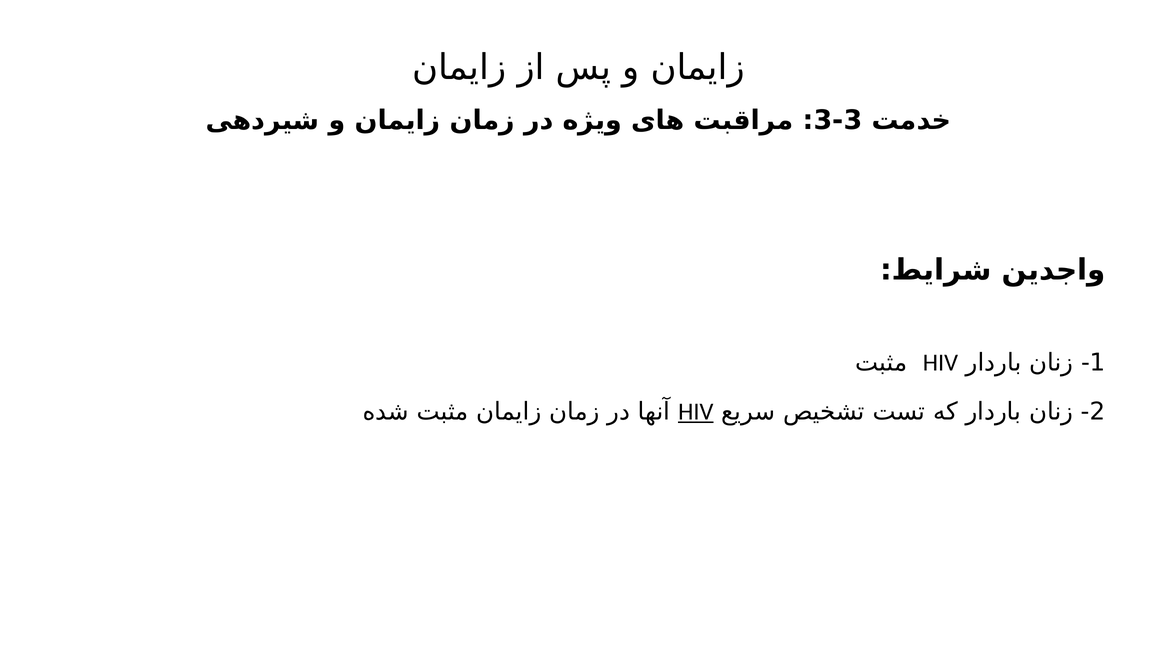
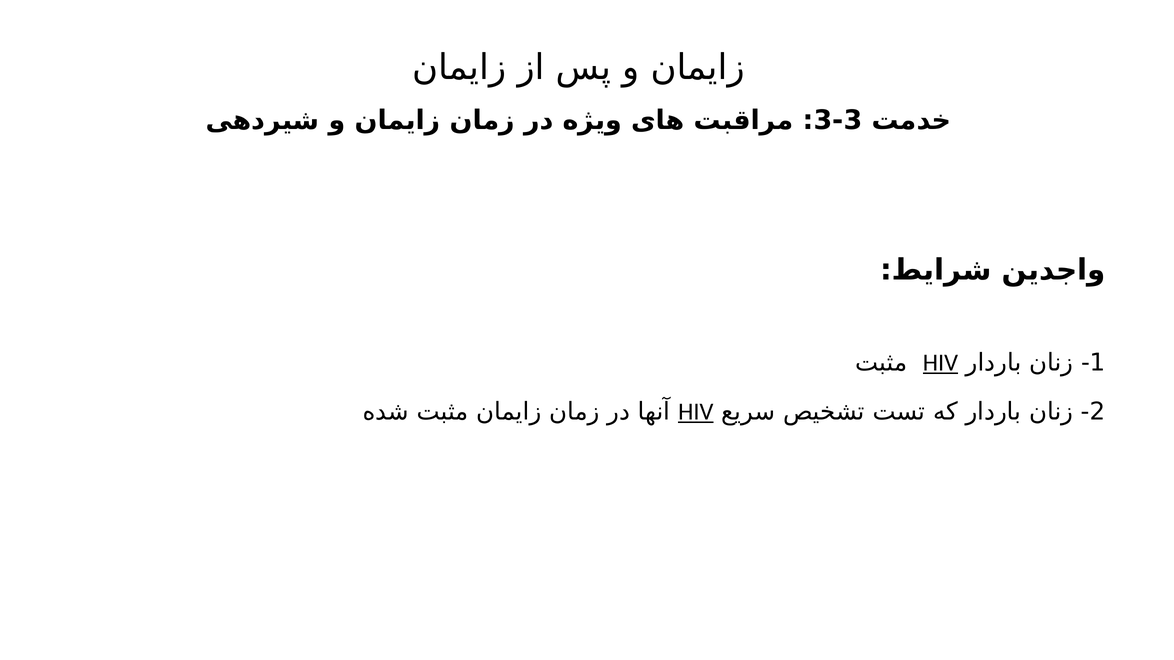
HIV underline: none -> present (940, 363)
